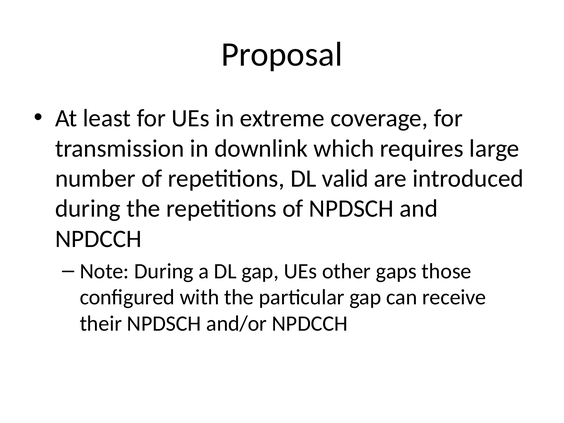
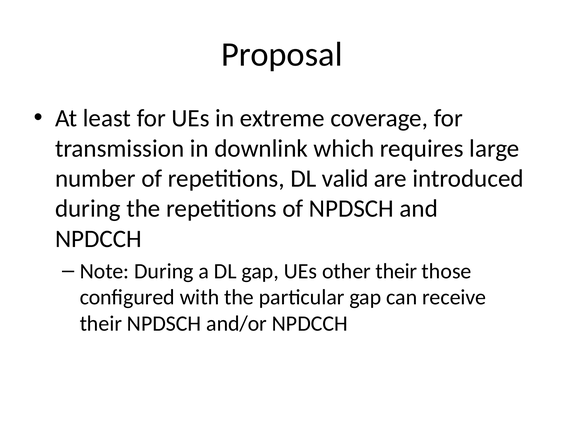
other gaps: gaps -> their (396, 271)
